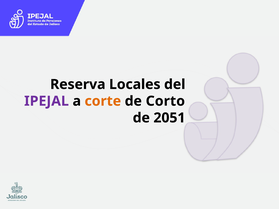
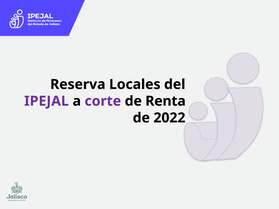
corte colour: orange -> purple (103, 101)
Corto: Corto -> Renta (165, 101)
2051: 2051 -> 2022 (169, 118)
